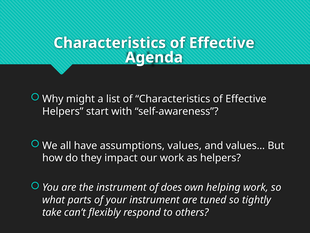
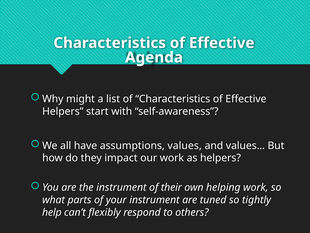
does: does -> their (171, 187)
take: take -> help (52, 212)
